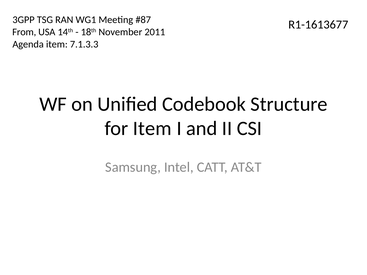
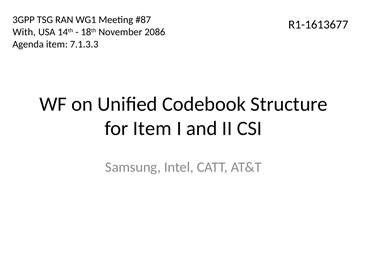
From: From -> With (24, 32)
2011: 2011 -> 2086 (155, 32)
